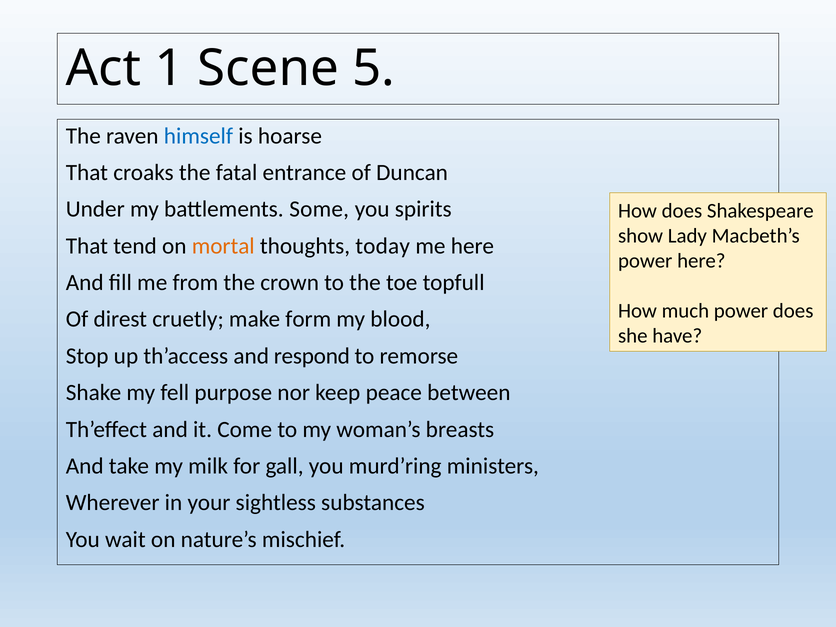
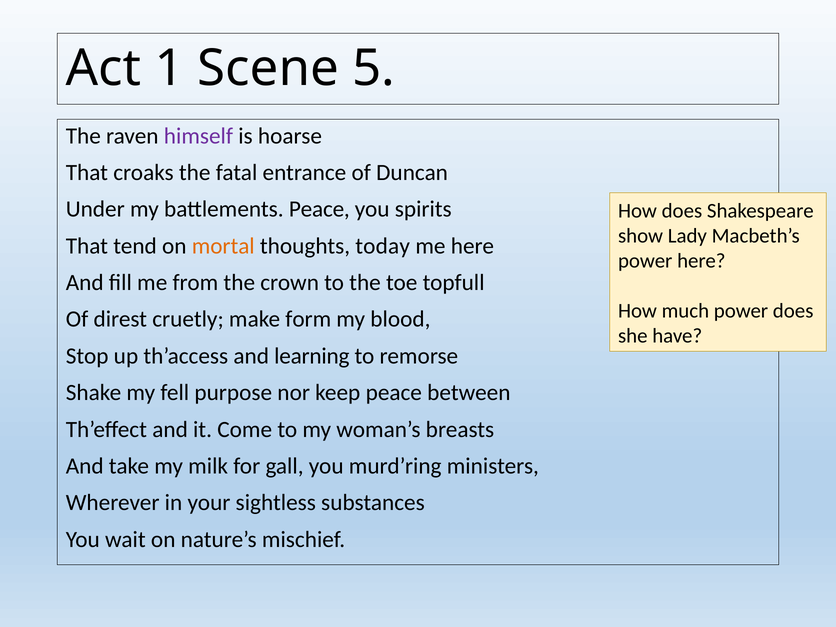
himself colour: blue -> purple (198, 136)
battlements Some: Some -> Peace (319, 209)
respond: respond -> learning (312, 356)
